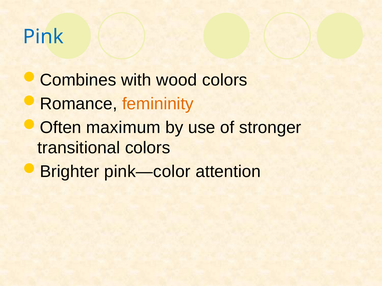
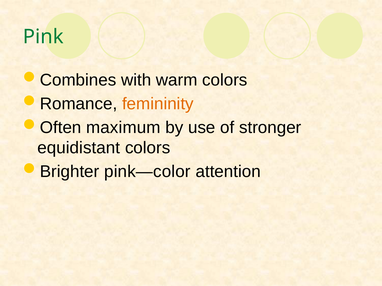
Pink colour: blue -> green (43, 37)
wood: wood -> warm (177, 80)
transitional: transitional -> equidistant (79, 148)
